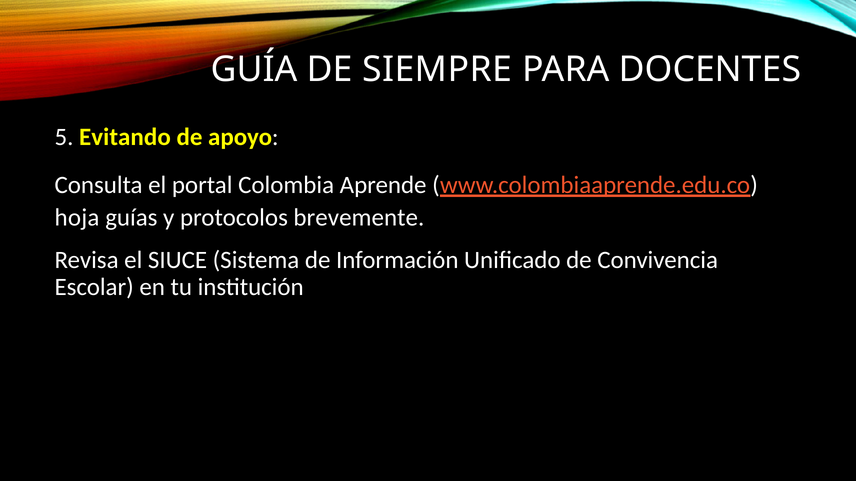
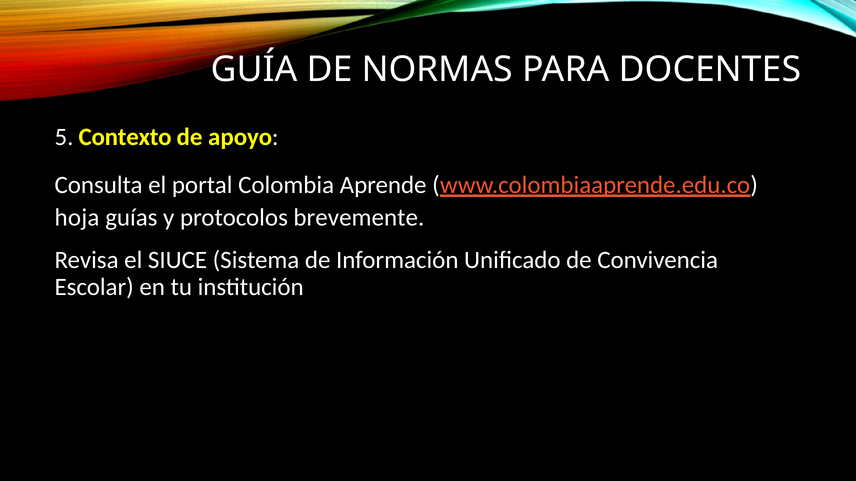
SIEMPRE: SIEMPRE -> NORMAS (437, 70)
Evitando: Evitando -> Contexto (125, 137)
